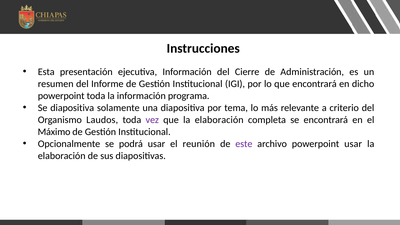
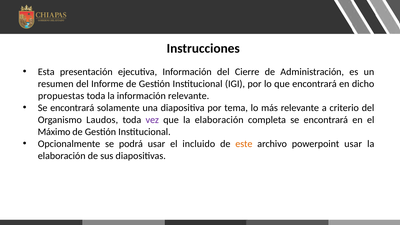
powerpoint: powerpoint -> propuestas (61, 96)
información programa: programa -> relevante (189, 96)
diapositiva: diapositiva -> encontrará (72, 108)
reunión: reunión -> incluido (199, 144)
este colour: purple -> orange (244, 144)
